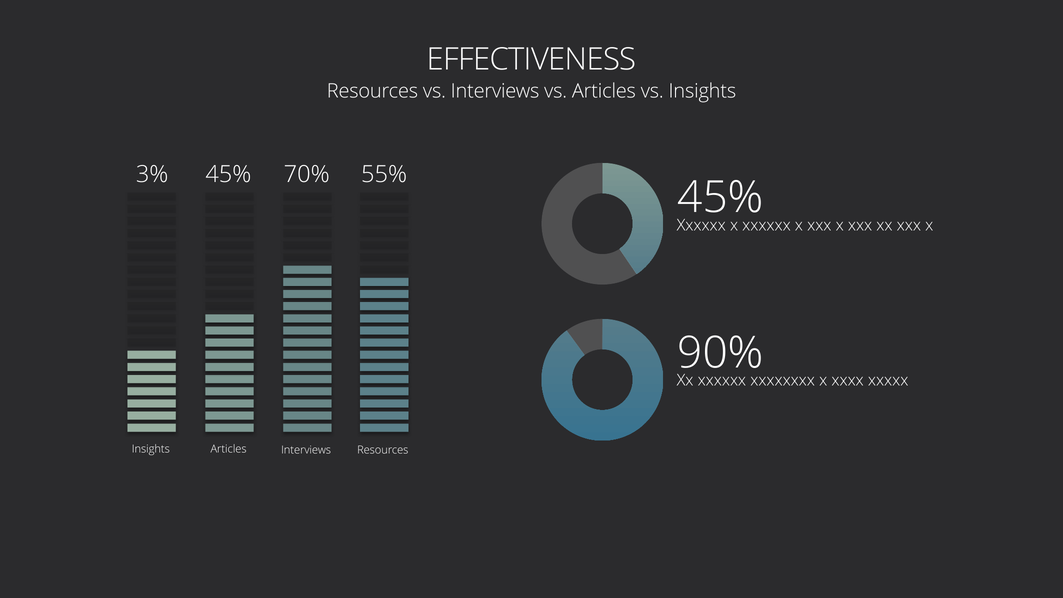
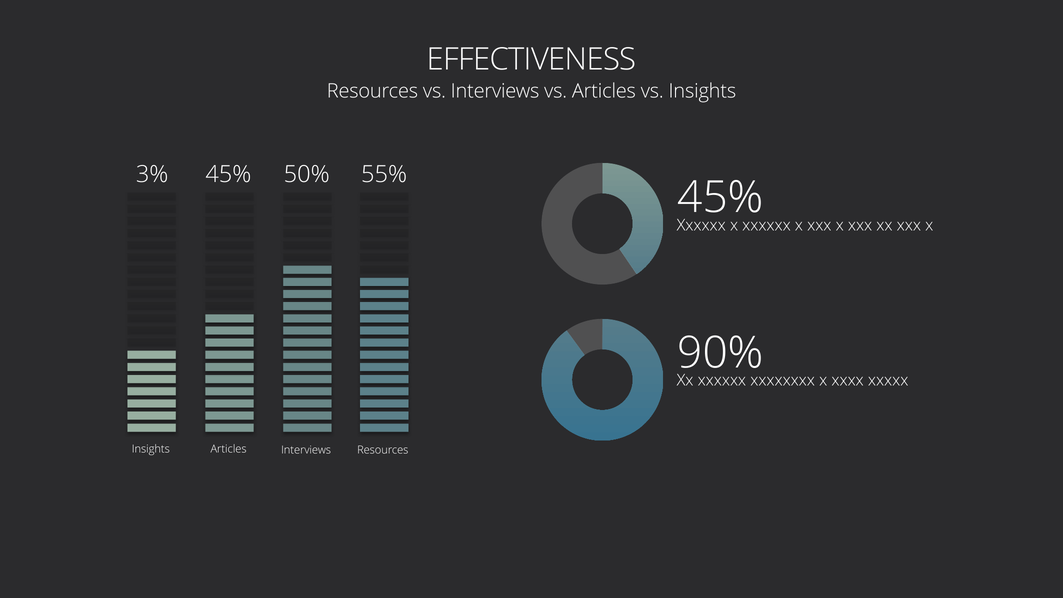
70%: 70% -> 50% (307, 174)
